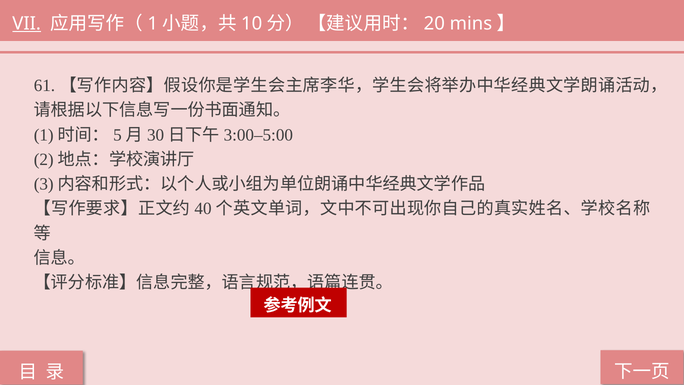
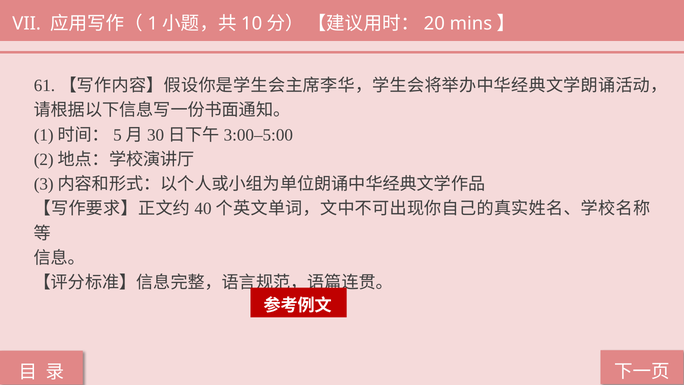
VII underline: present -> none (27, 23)
